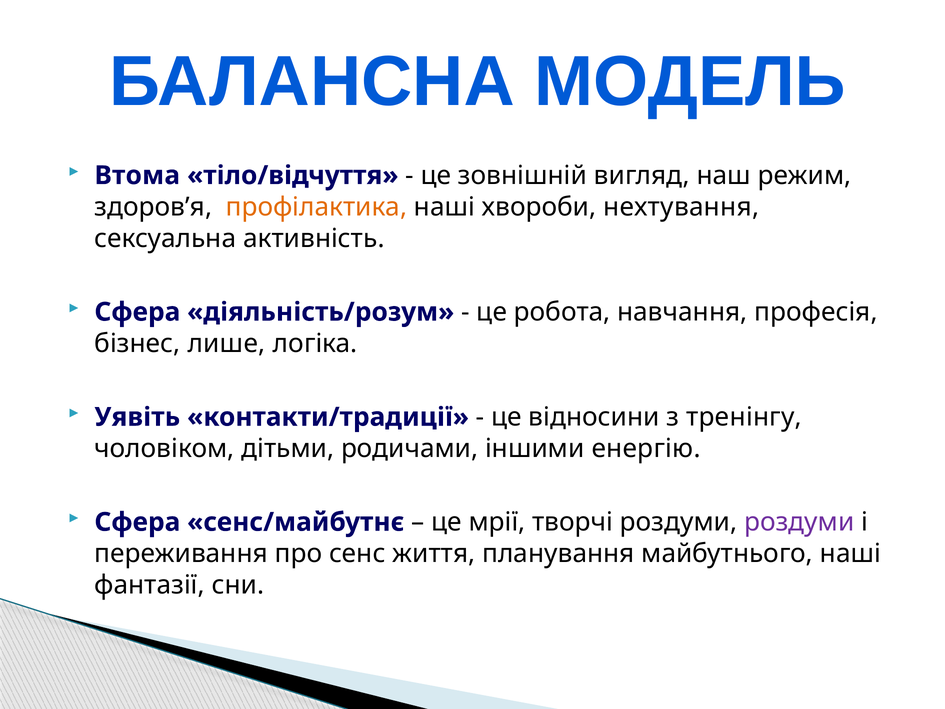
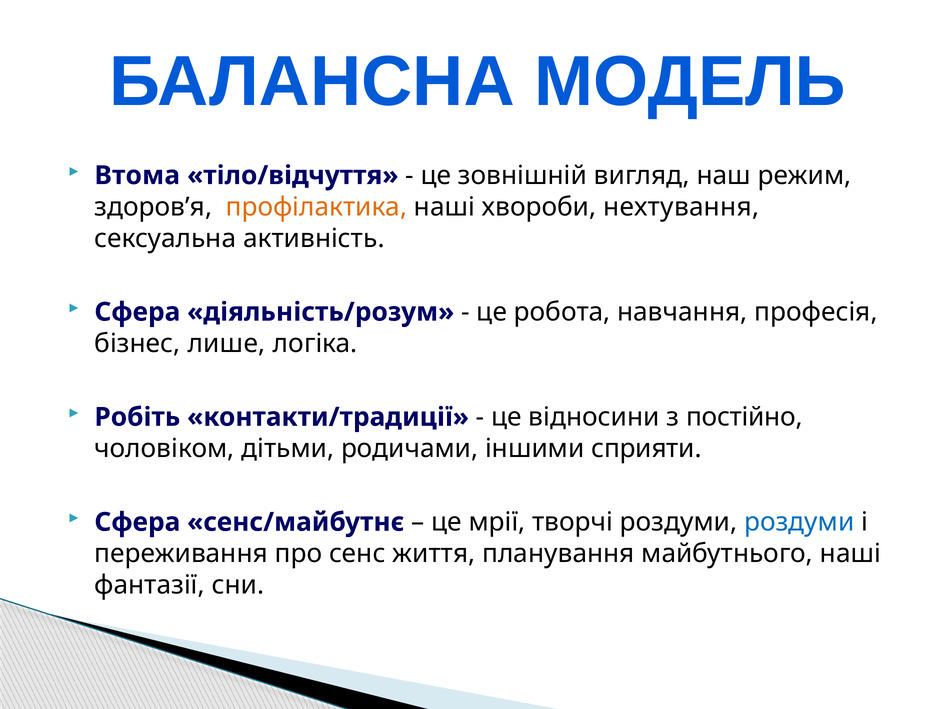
Уявіть: Уявіть -> Робіть (137, 417)
тренінгу: тренінгу -> постійно (744, 417)
енергію: енергію -> сприяти (646, 448)
роздуми colour: purple -> blue (799, 522)
